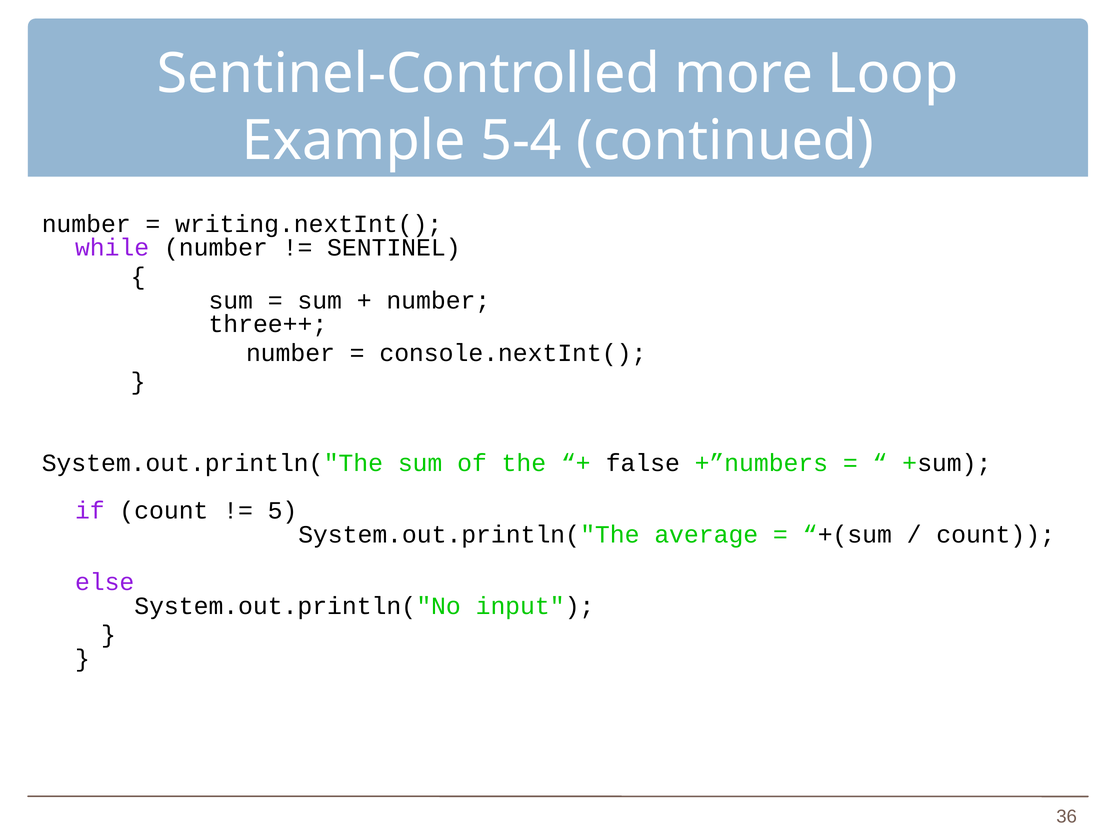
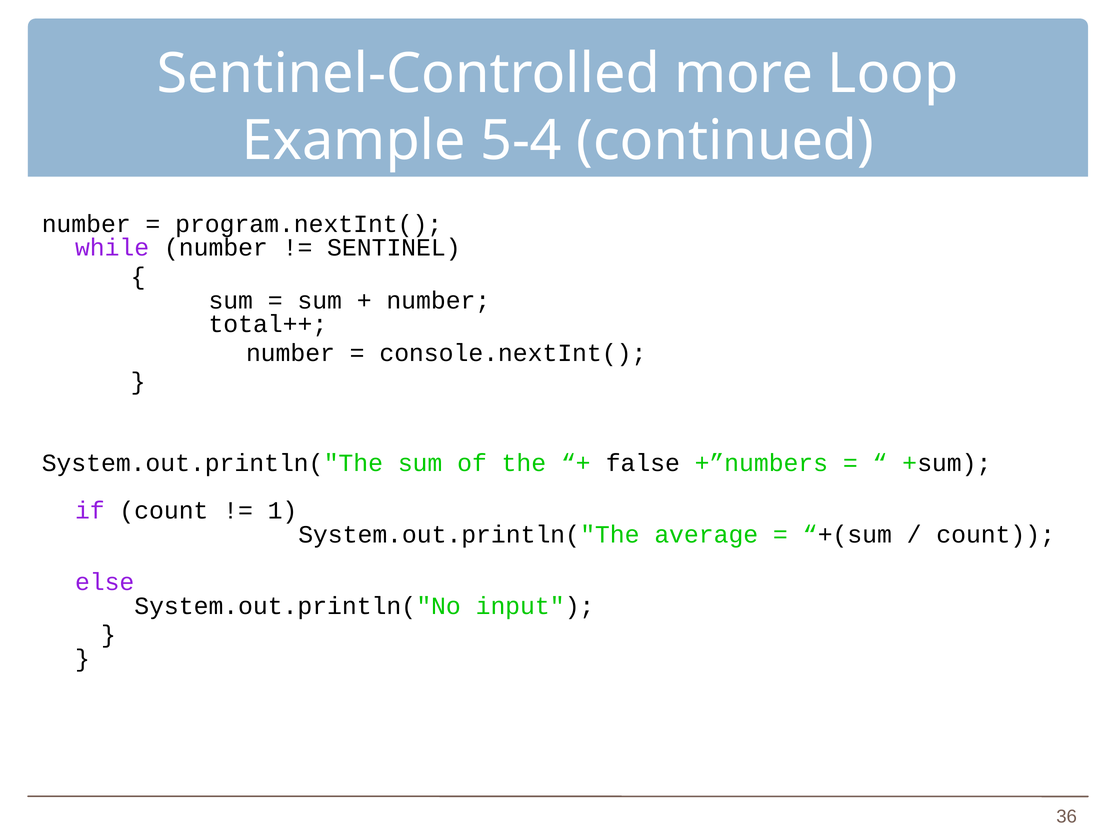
writing.nextInt(: writing.nextInt( -> program.nextInt( (309, 224)
three++: three++ -> total++ (268, 324)
5: 5 -> 1 (282, 511)
